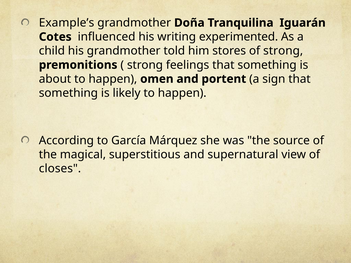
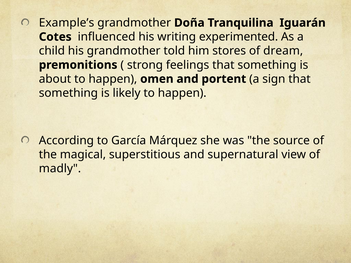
of strong: strong -> dream (283, 51)
closes: closes -> madly (60, 169)
